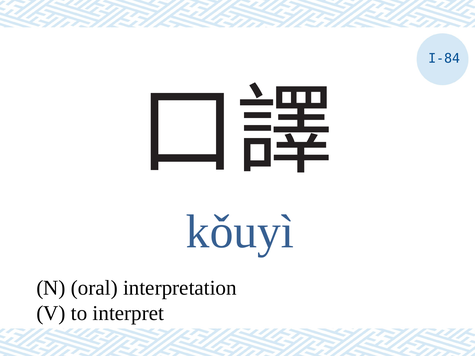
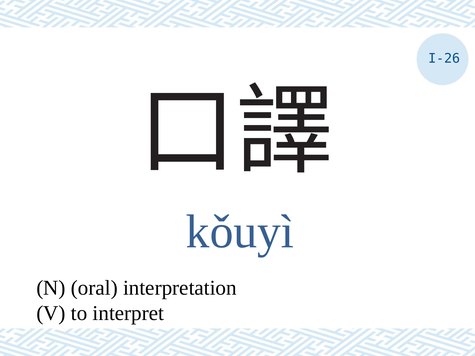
I-84: I-84 -> I-26 (444, 59)
